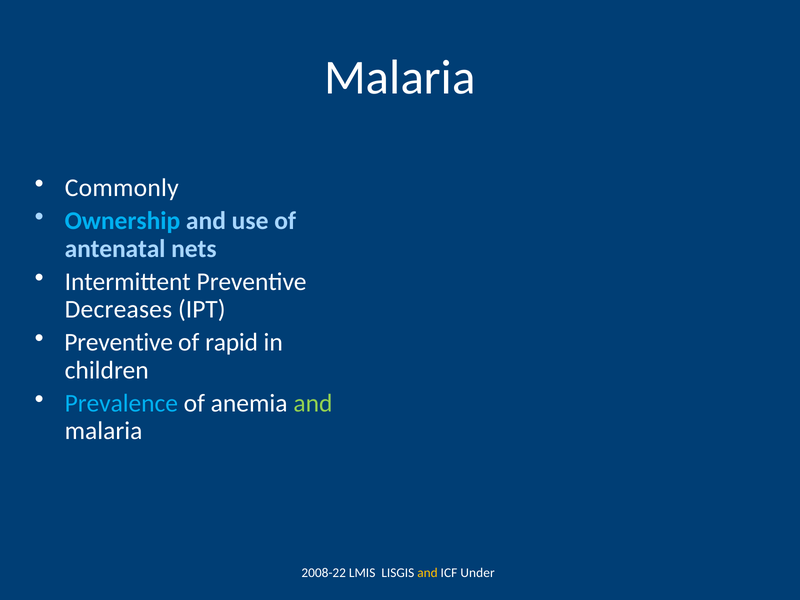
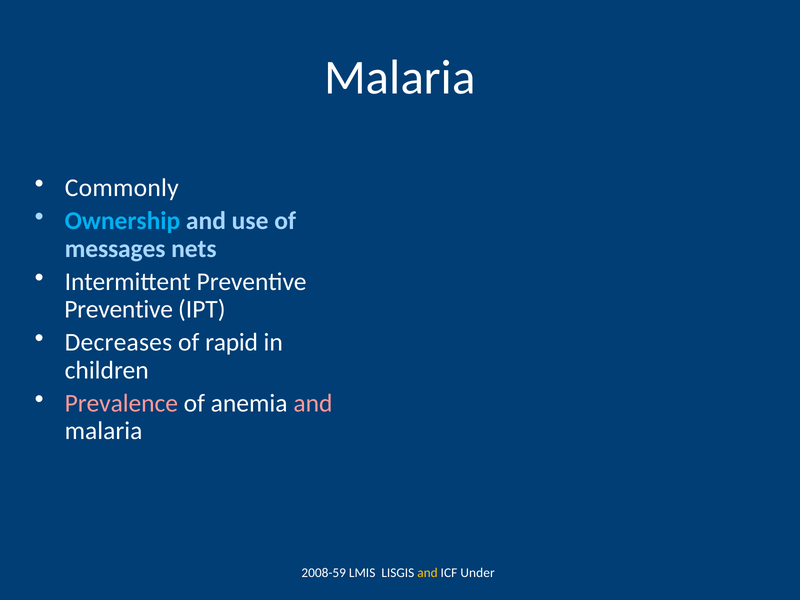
antenatal: antenatal -> messages (115, 249)
Decreases: Decreases -> Preventive (119, 309)
Preventive: Preventive -> Decreases (118, 343)
Prevalence colour: light blue -> pink (121, 403)
and colour: light green -> pink (313, 403)
2008-22: 2008-22 -> 2008-59 (324, 573)
